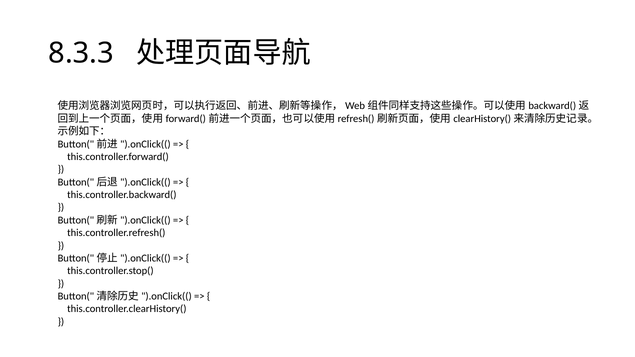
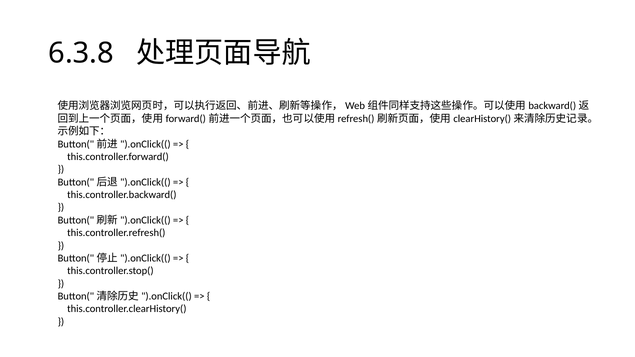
8.3.3: 8.3.3 -> 6.3.8 (81, 53)
